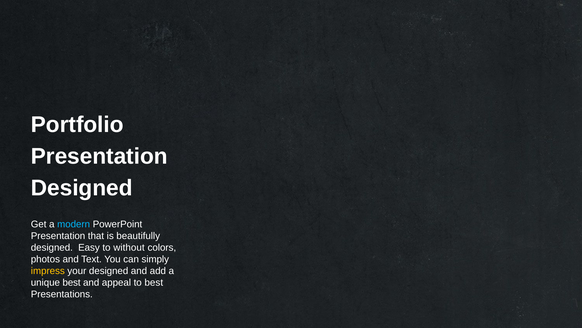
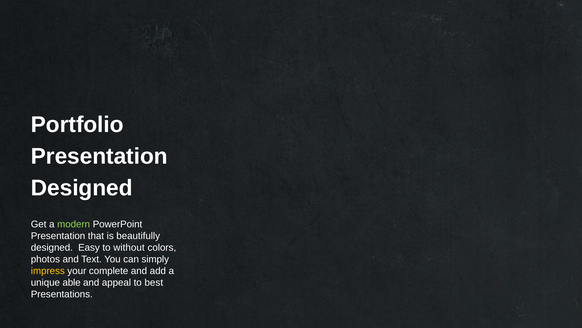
modern colour: light blue -> light green (74, 224)
your designed: designed -> complete (109, 270)
unique best: best -> able (72, 282)
